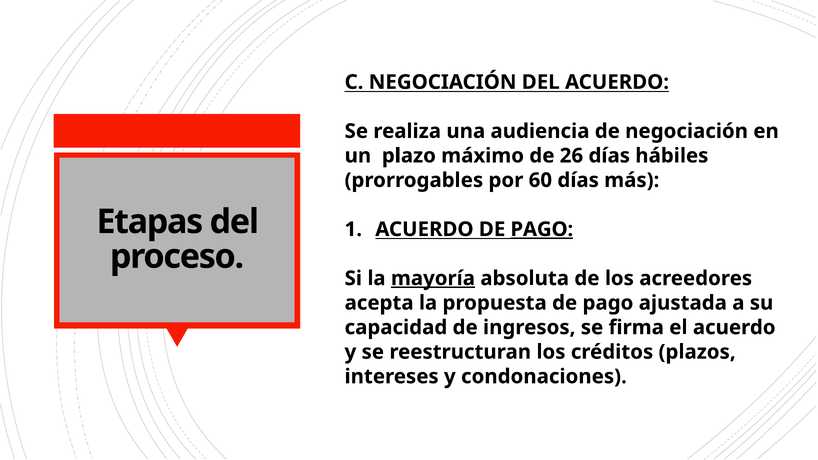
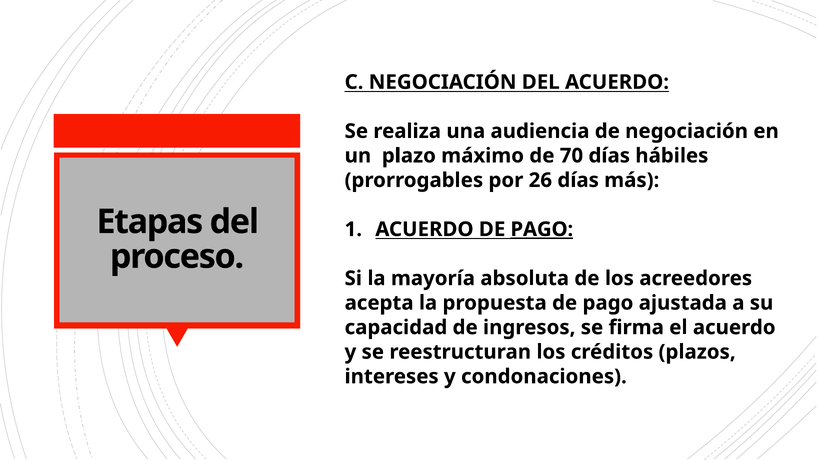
26: 26 -> 70 (571, 156)
60: 60 -> 26 (540, 180)
mayoría underline: present -> none (433, 278)
